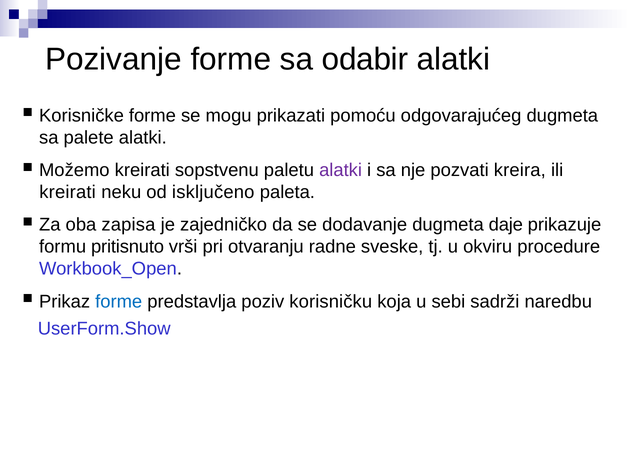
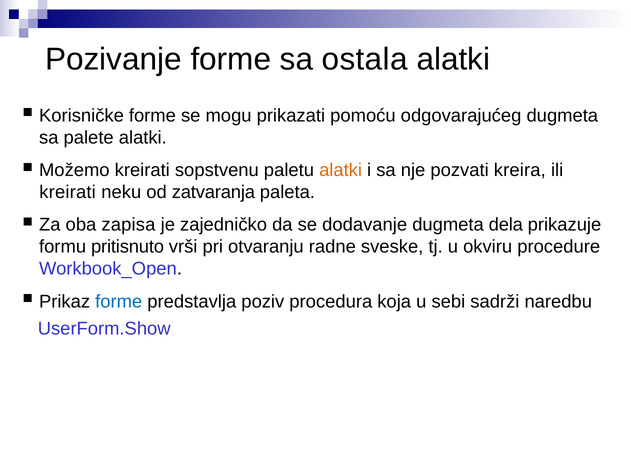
odabir: odabir -> ostala (365, 59)
alatki colour: purple -> orange (341, 170)
isključeno: isključeno -> zatvaranja (213, 192)
daje: daje -> dela (506, 225)
korisničku: korisničku -> procedura (331, 302)
